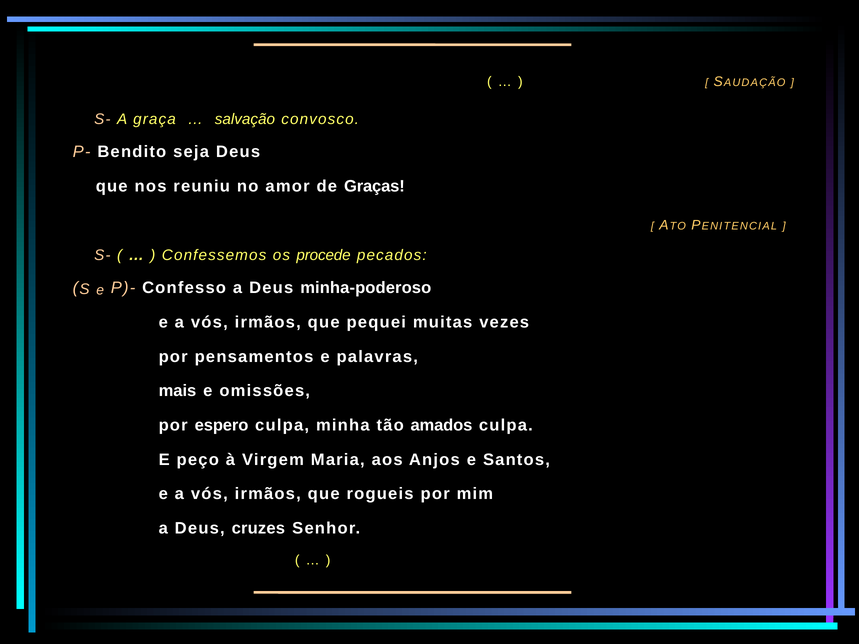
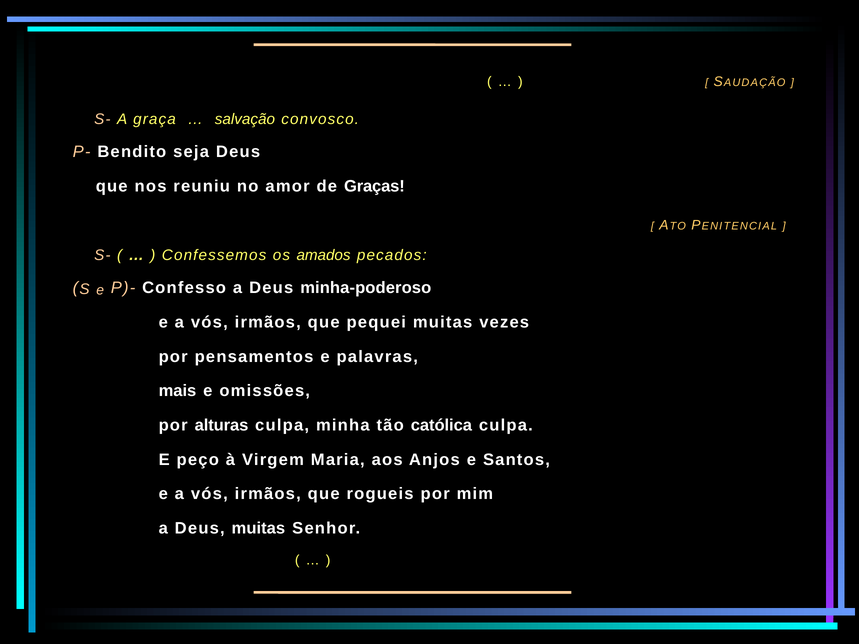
procede: procede -> amados (324, 255)
espero: espero -> alturas (222, 425)
amados: amados -> católica (441, 425)
Deus cruzes: cruzes -> muitas (258, 529)
